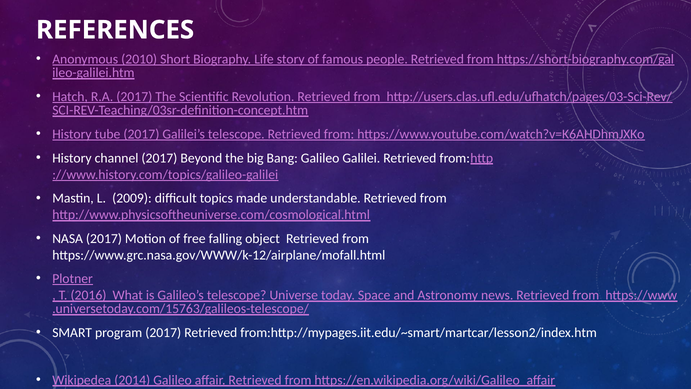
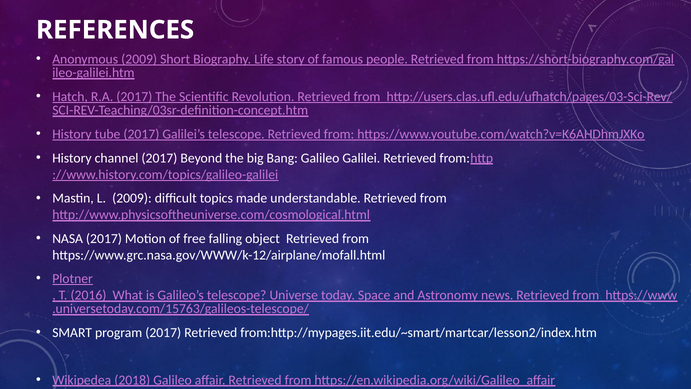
Anonymous 2010: 2010 -> 2009 (139, 59)
2014: 2014 -> 2018 (132, 380)
